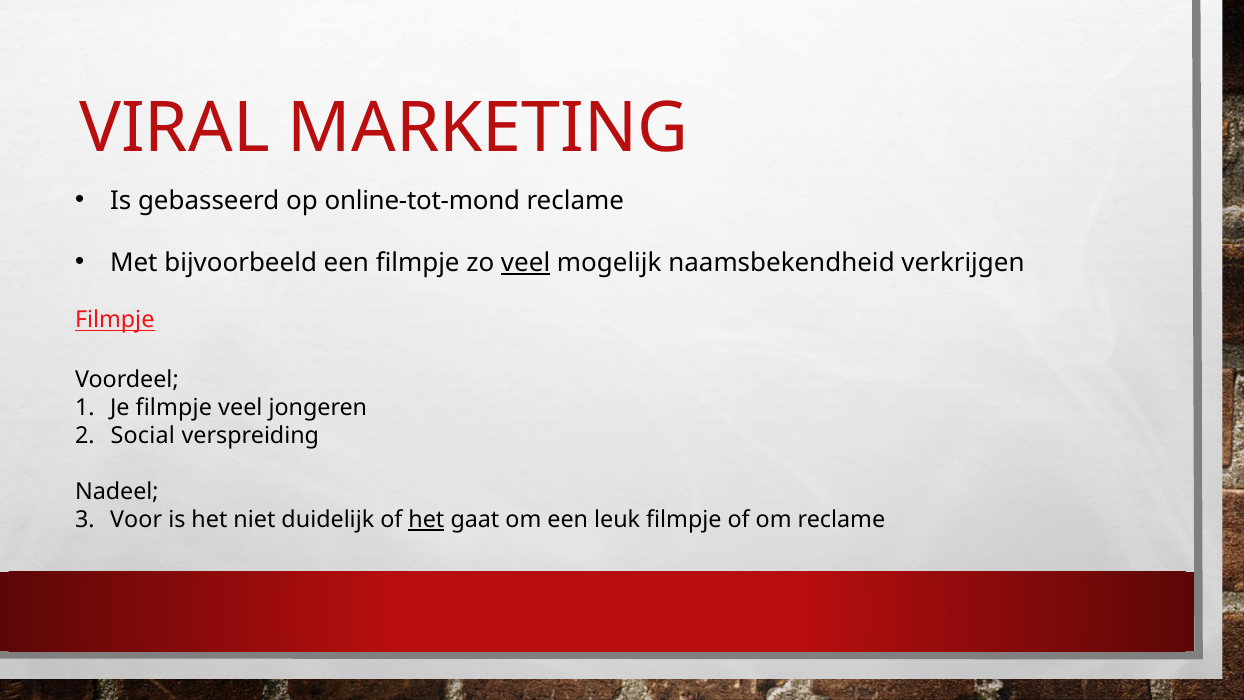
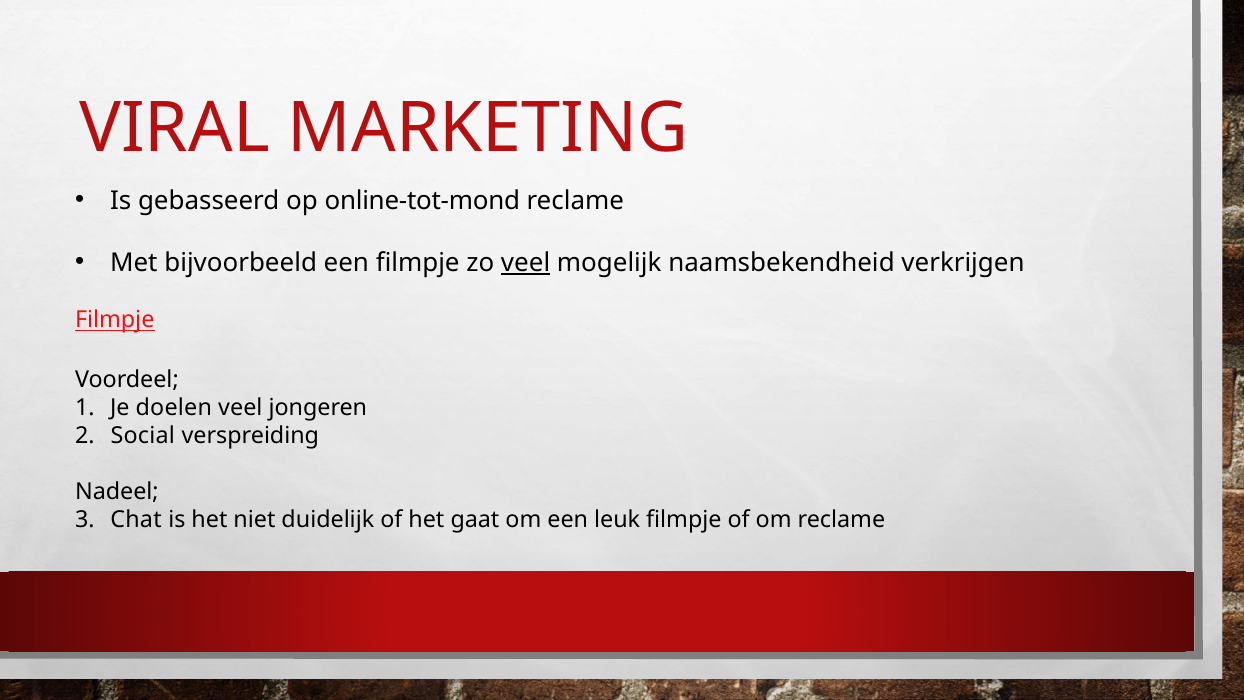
Je filmpje: filmpje -> doelen (174, 408)
Voor: Voor -> Chat (136, 520)
het underline: present -> none (426, 520)
